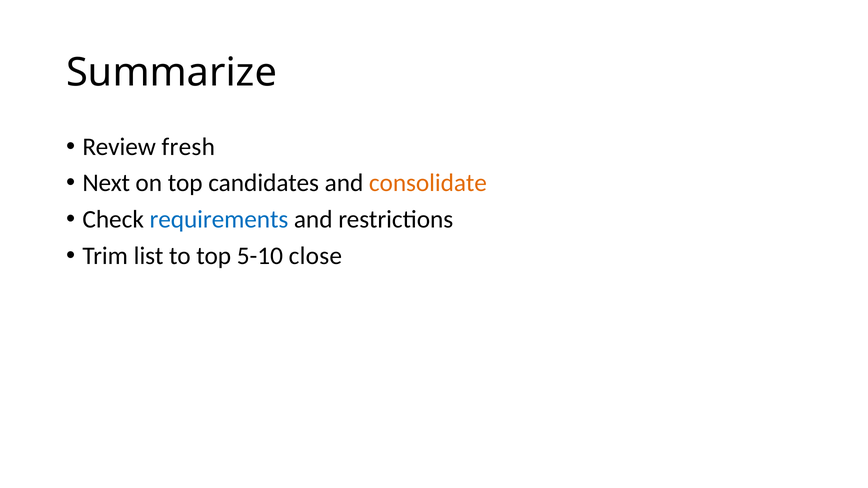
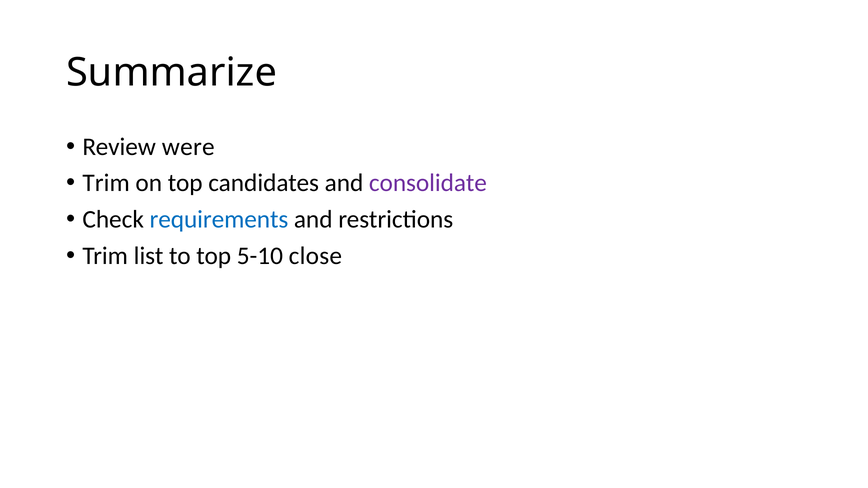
fresh: fresh -> were (188, 147)
Next: Next -> Trim (106, 183)
consolidate colour: orange -> purple (428, 183)
